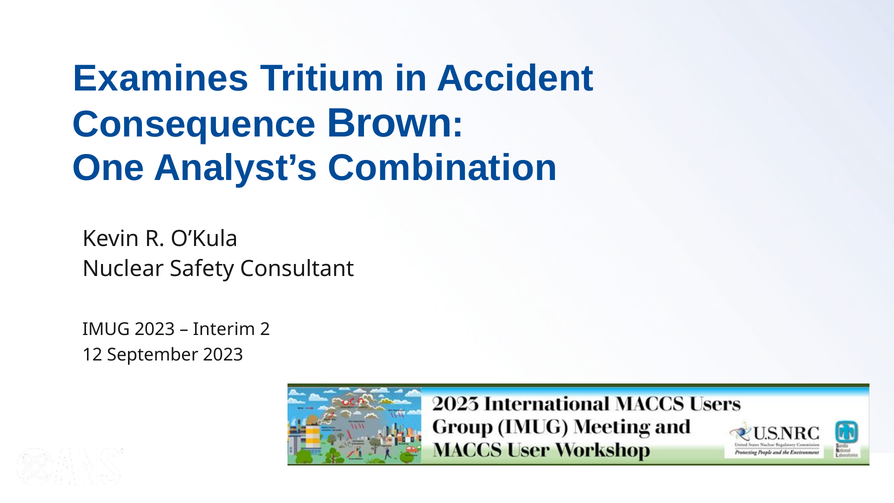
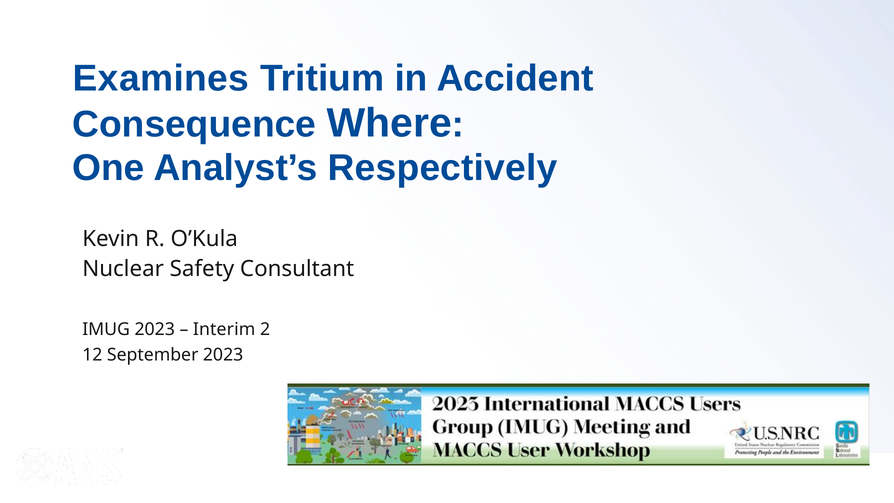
Brown: Brown -> Where (389, 123)
Combination: Combination -> Respectively (443, 168)
